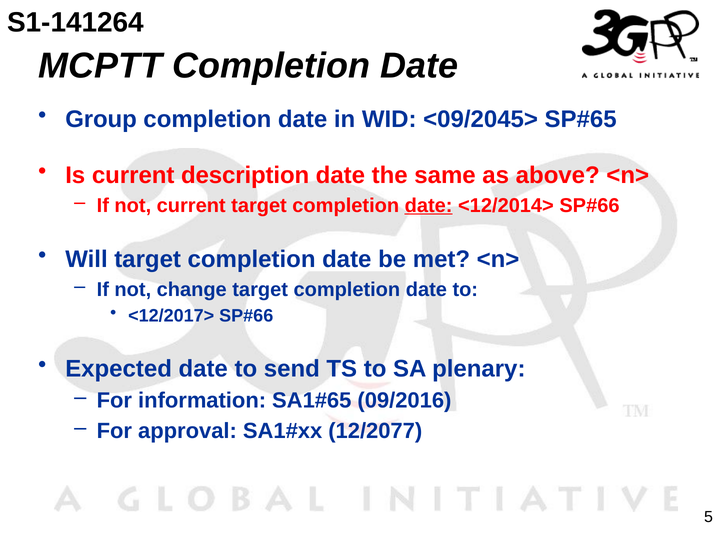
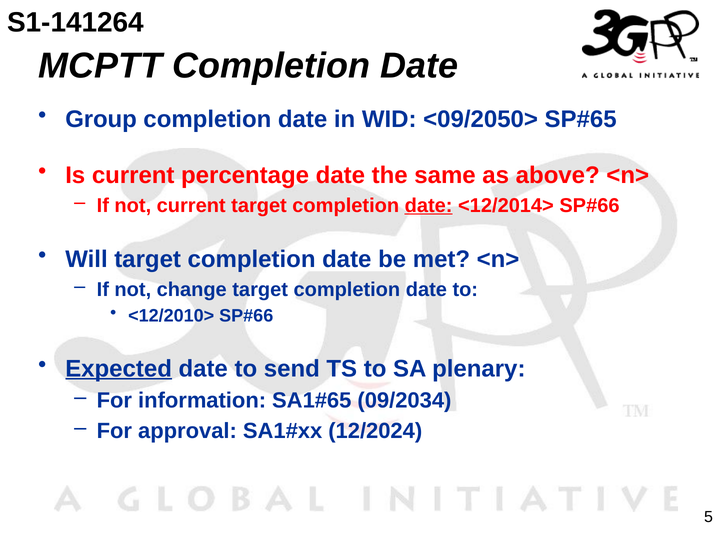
<09/2045>: <09/2045> -> <09/2050> (481, 119)
description: description -> percentage (245, 175)
<12/2017>: <12/2017> -> <12/2010> (171, 316)
Expected underline: none -> present (119, 369)
09/2016: 09/2016 -> 09/2034 (404, 400)
12/2077: 12/2077 -> 12/2024 (375, 431)
